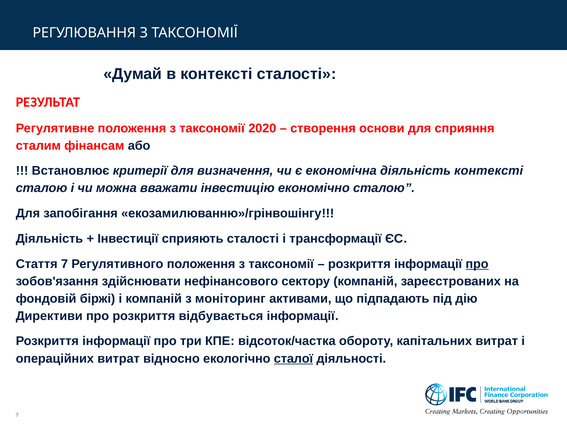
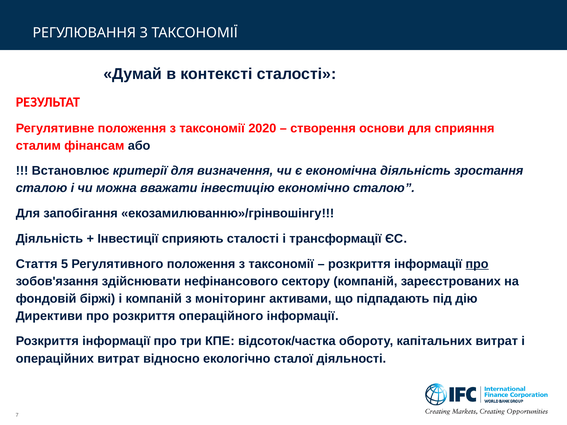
діяльність контексті: контексті -> зростання (489, 171)
Стаття 7: 7 -> 5 (65, 264)
відбувається: відбувається -> операційного (221, 316)
сталої underline: present -> none (293, 359)
